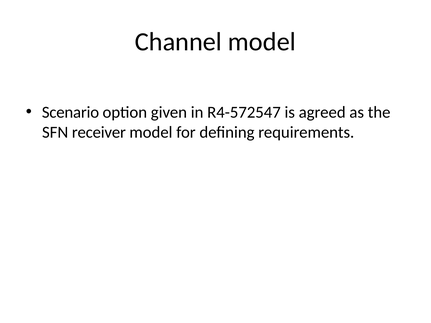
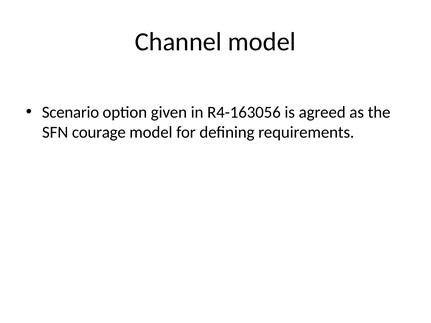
R4-572547: R4-572547 -> R4-163056 (244, 112)
receiver: receiver -> courage (99, 132)
